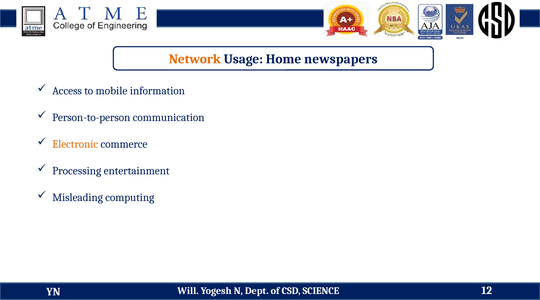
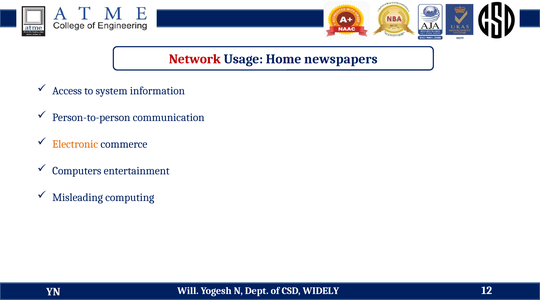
Network colour: orange -> red (195, 59)
mobile: mobile -> system (112, 91)
Processing: Processing -> Computers (77, 171)
SCIENCE: SCIENCE -> WIDELY (321, 291)
